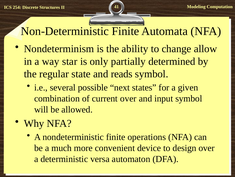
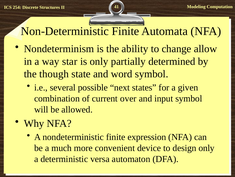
regular: regular -> though (54, 74)
reads: reads -> word (122, 74)
operations: operations -> expression (147, 136)
design over: over -> only (207, 147)
